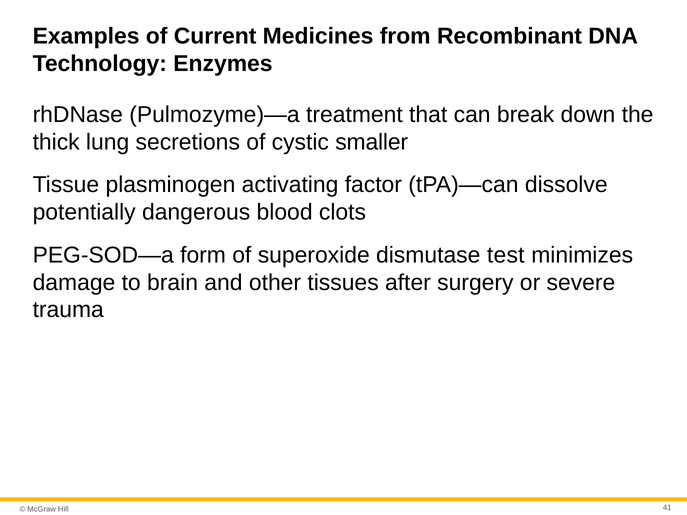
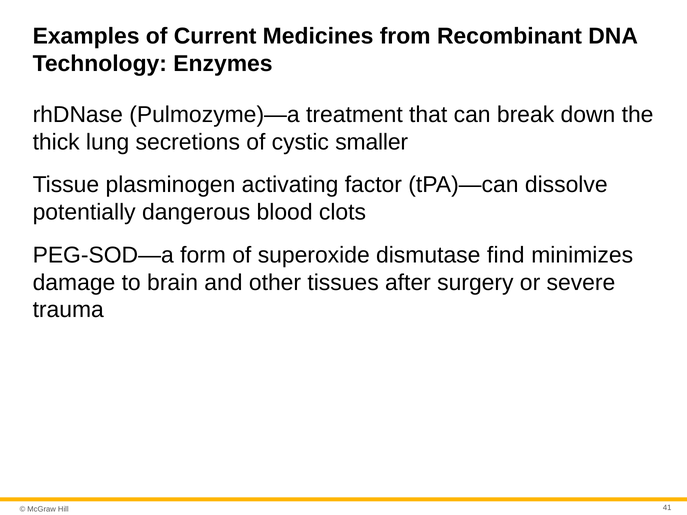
test: test -> find (506, 255)
